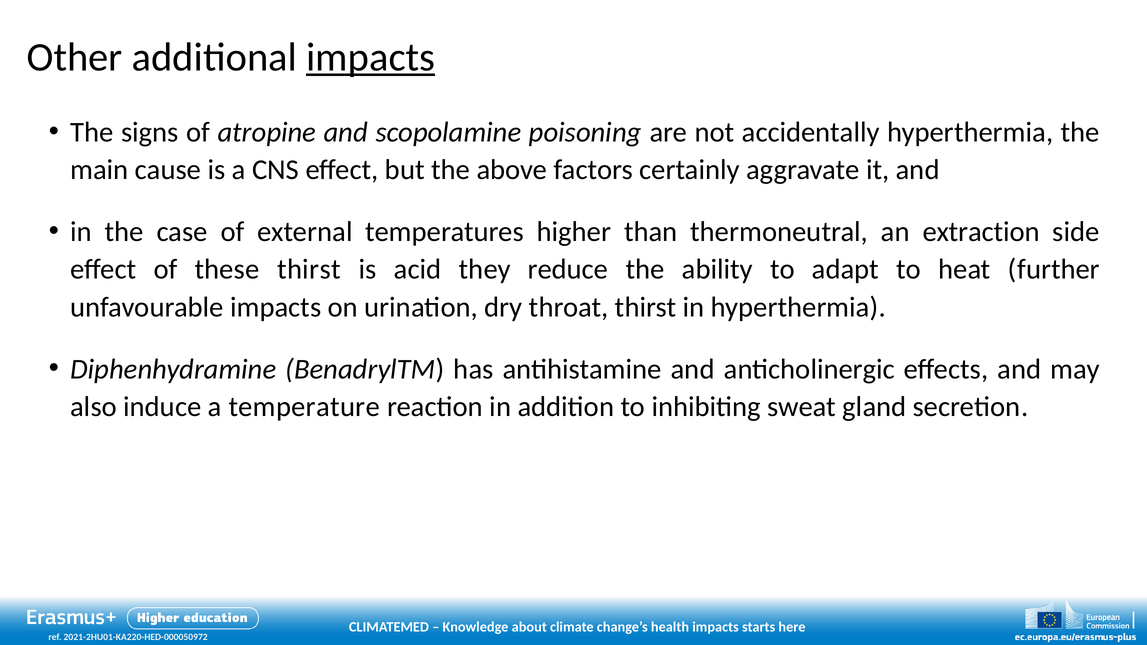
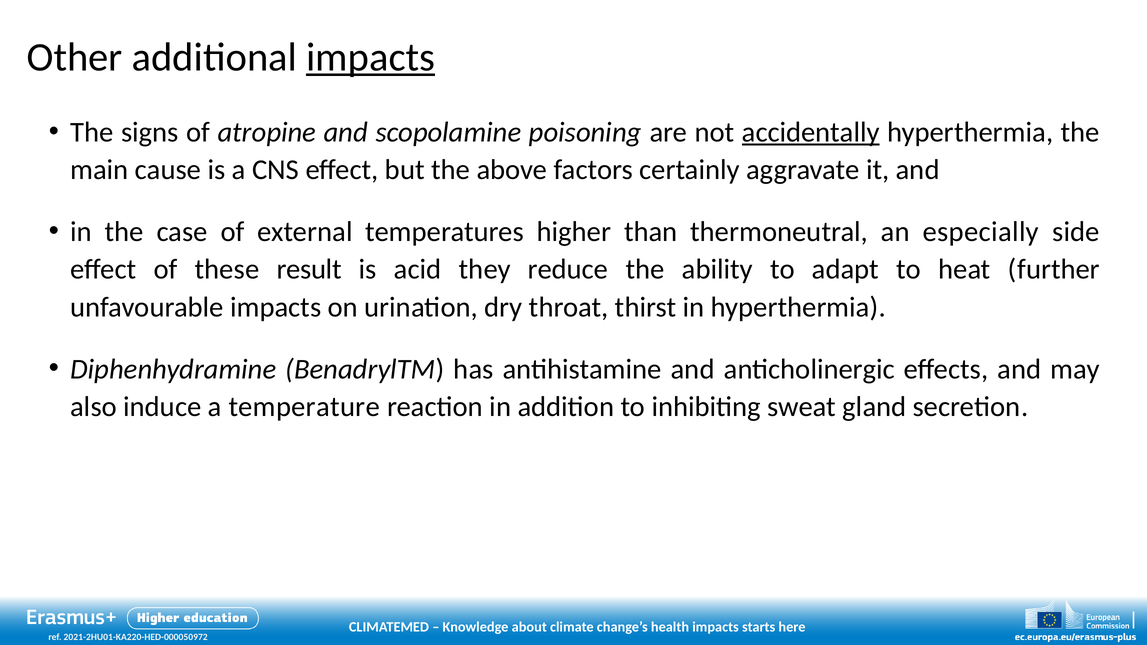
accidentally underline: none -> present (811, 132)
extraction: extraction -> especially (981, 232)
these thirst: thirst -> result (309, 270)
